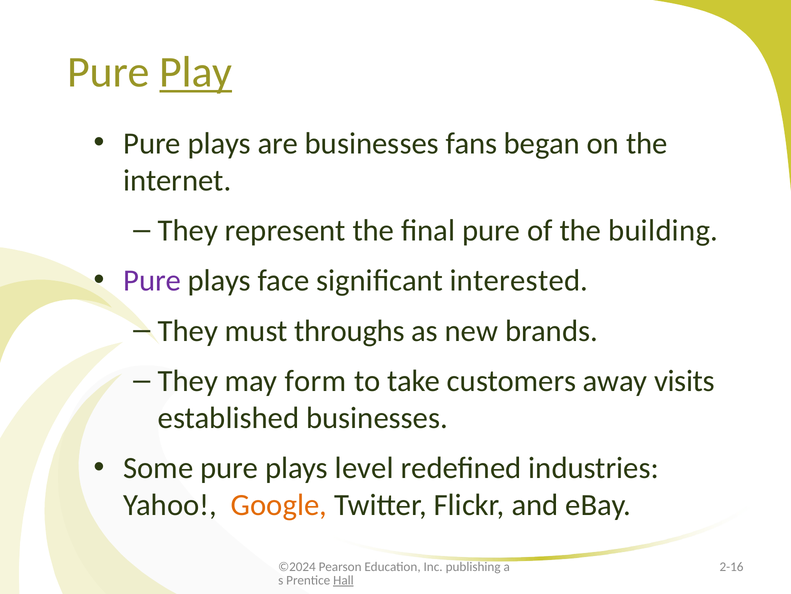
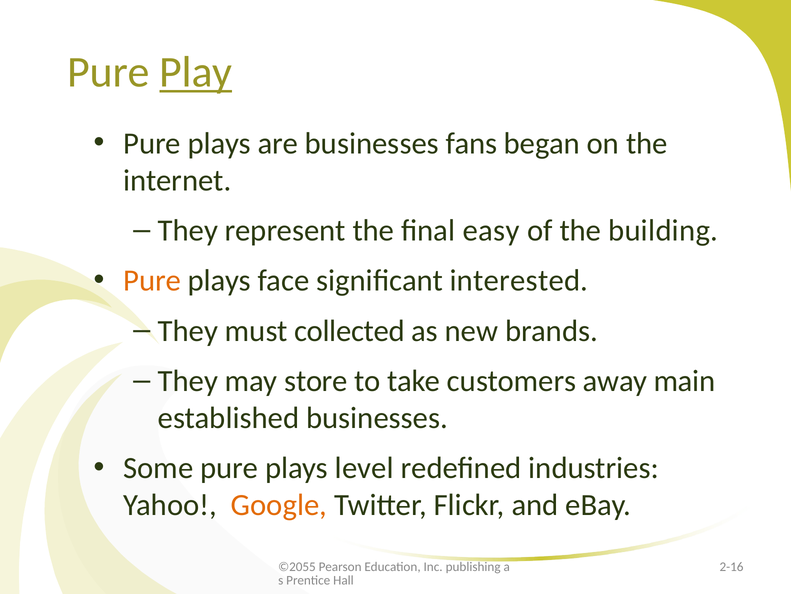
final pure: pure -> easy (491, 230)
Pure colour: purple -> orange (152, 280)
throughs: throughs -> collected (350, 330)
form: form -> store (316, 381)
visits: visits -> main (684, 381)
©2024: ©2024 -> ©2055 (297, 566)
Hall underline: present -> none (343, 580)
